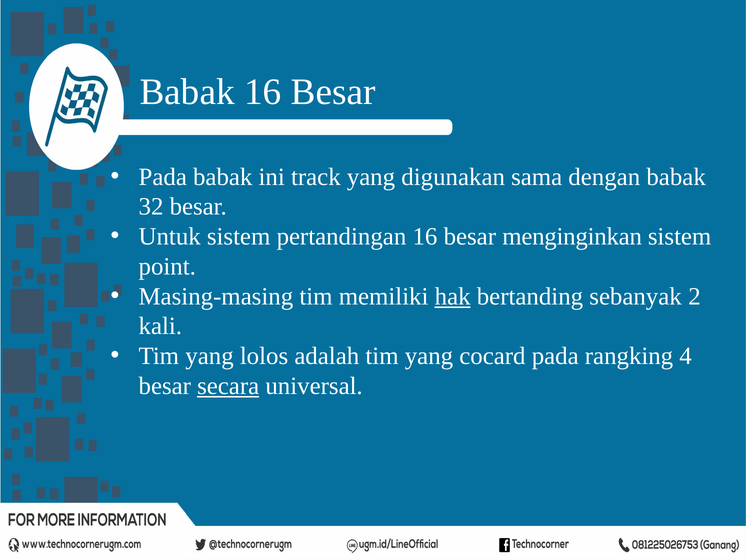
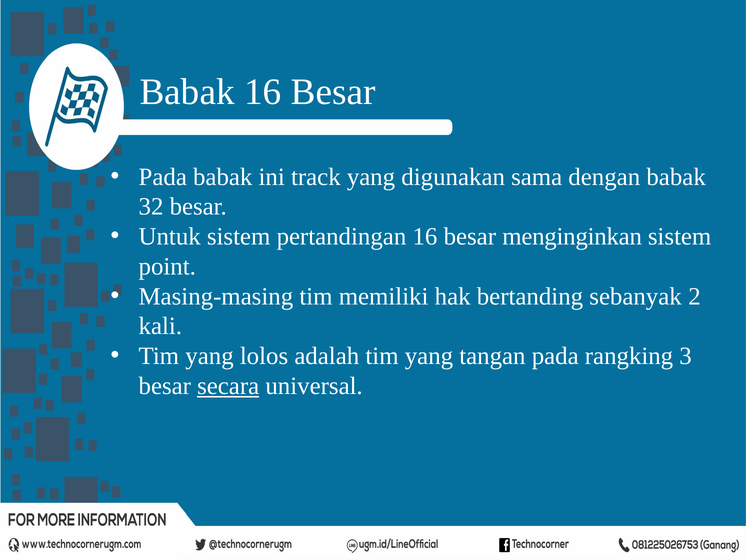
hak underline: present -> none (453, 296)
cocard: cocard -> tangan (492, 356)
4: 4 -> 3 (686, 356)
